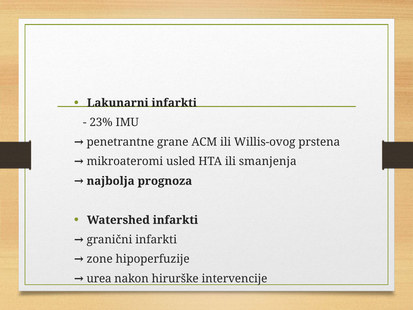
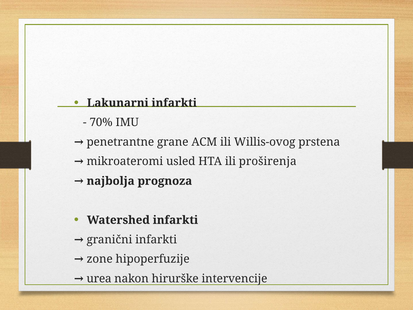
23%: 23% -> 70% (101, 122)
smanjenja: smanjenja -> proširenja (268, 161)
